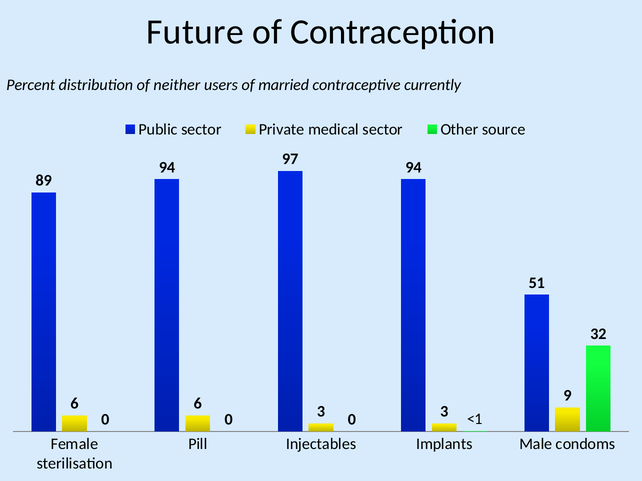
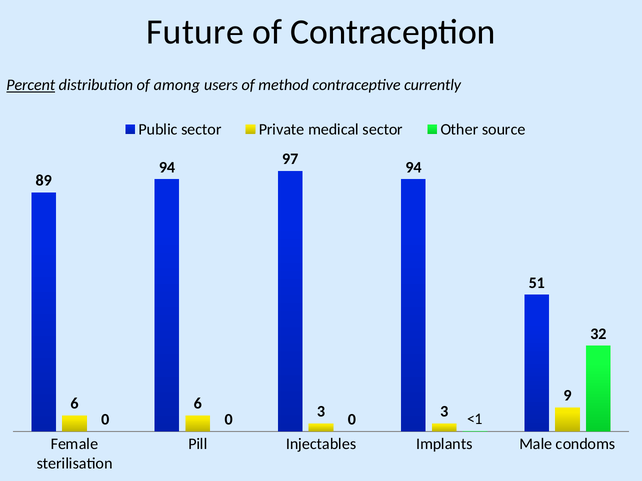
Percent underline: none -> present (31, 85)
neither: neither -> among (177, 85)
married: married -> method (284, 85)
